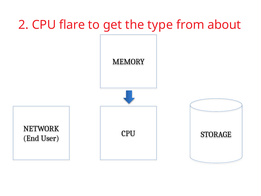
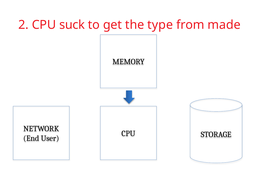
flare: flare -> suck (72, 25)
about: about -> made (224, 25)
